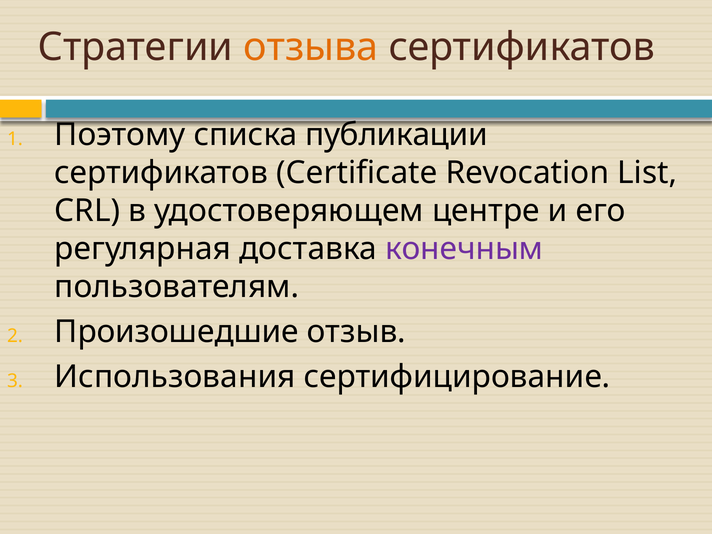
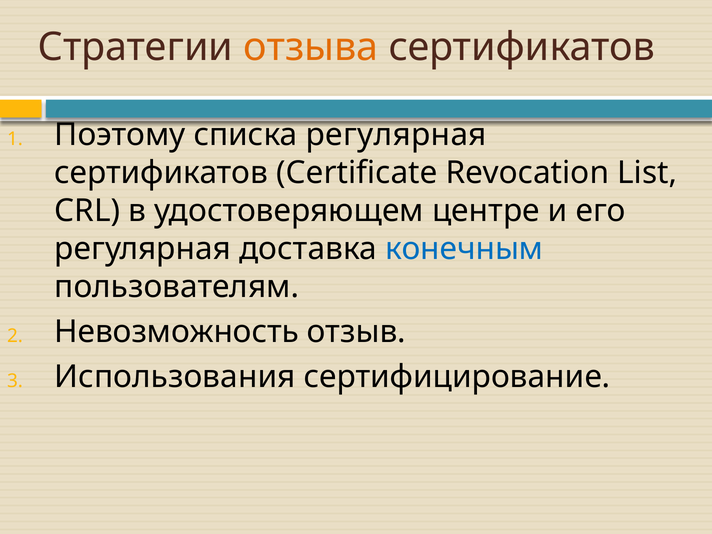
списка публикации: публикации -> регулярная (396, 135)
конечным colour: purple -> blue (464, 249)
Произошедшие: Произошедшие -> Невозможность (177, 332)
